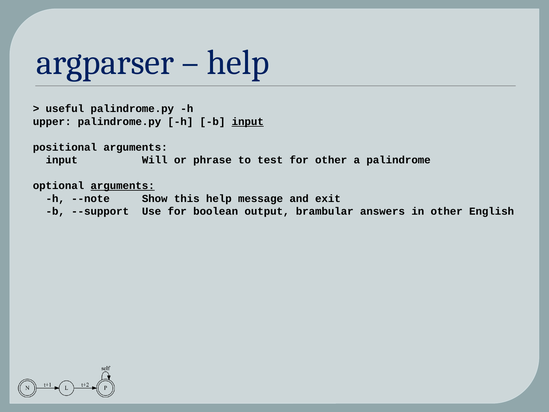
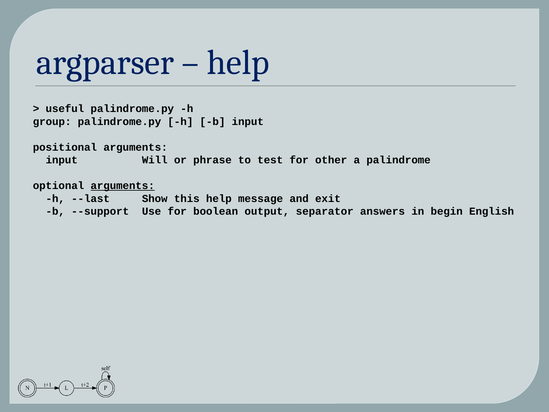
upper: upper -> group (52, 122)
input underline: present -> none (248, 122)
--note: --note -> --last (91, 198)
brambular: brambular -> separator (325, 211)
in other: other -> begin (447, 211)
